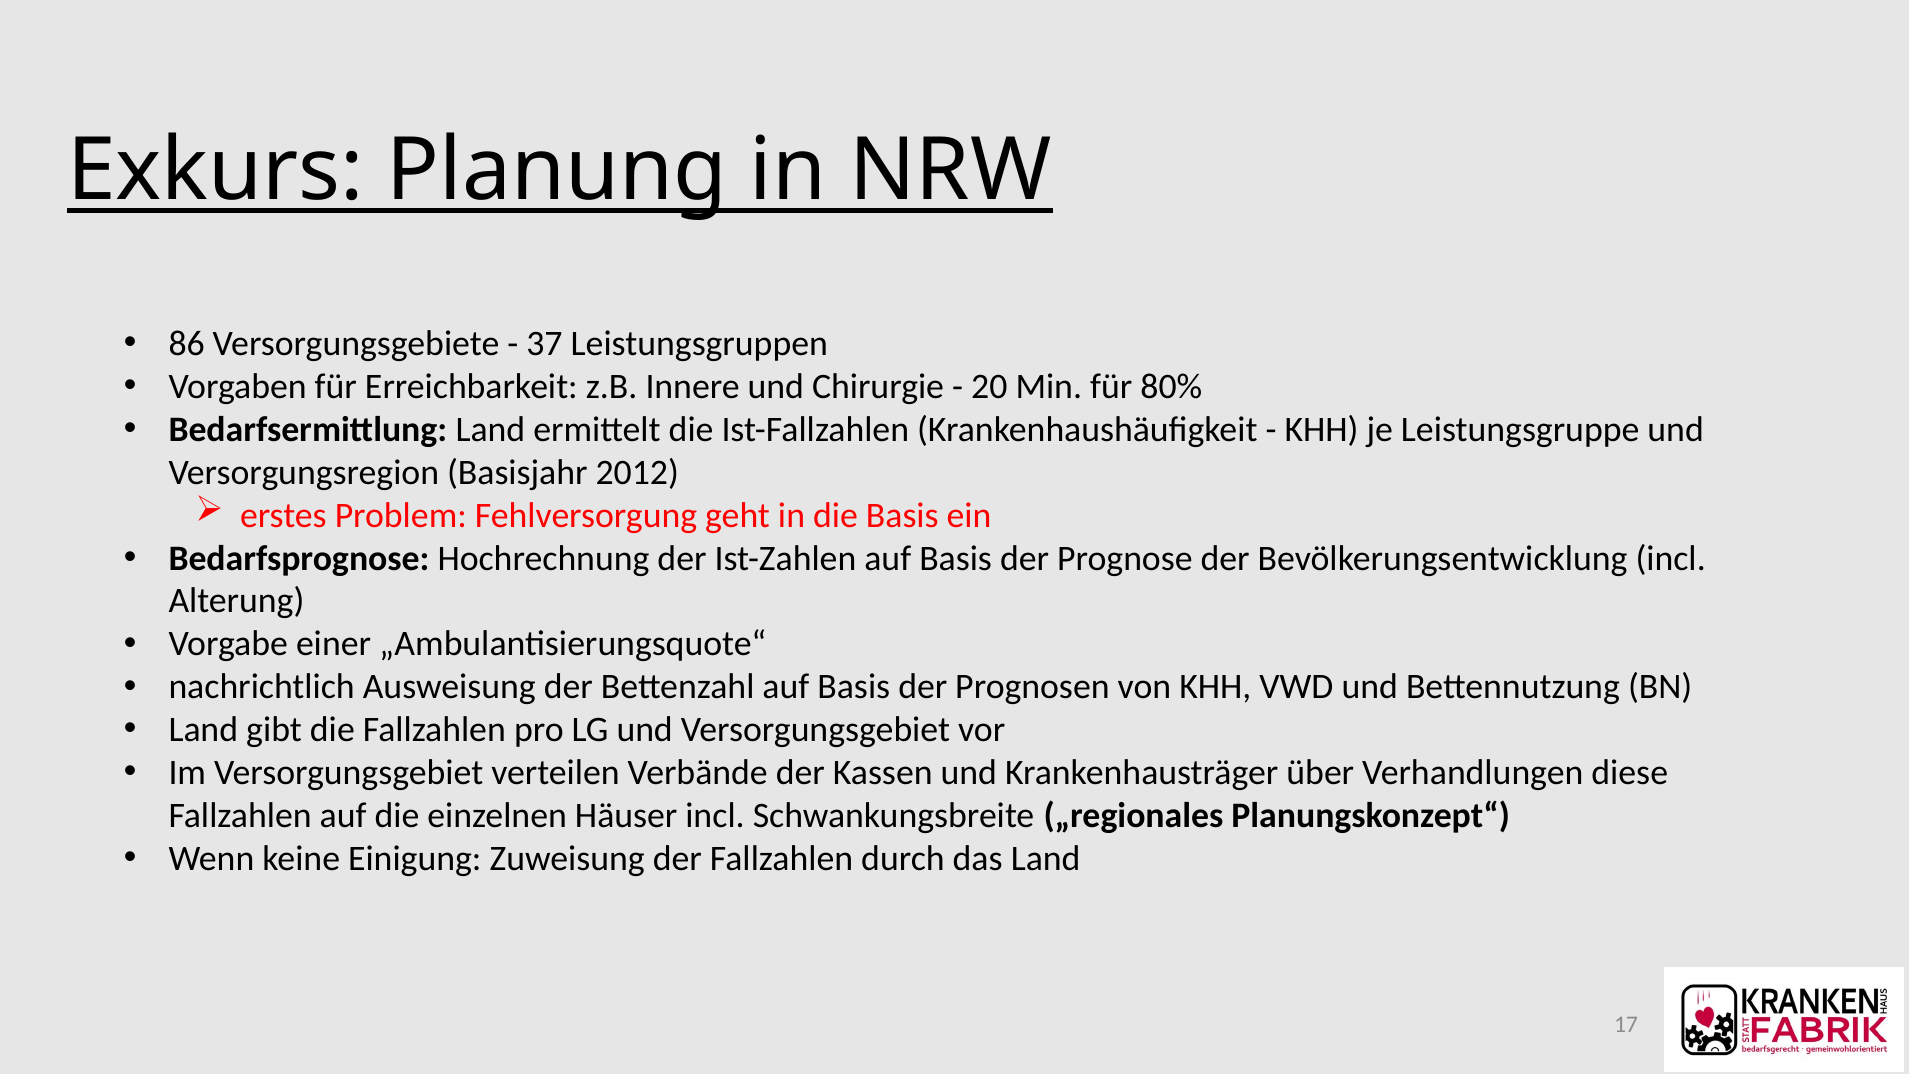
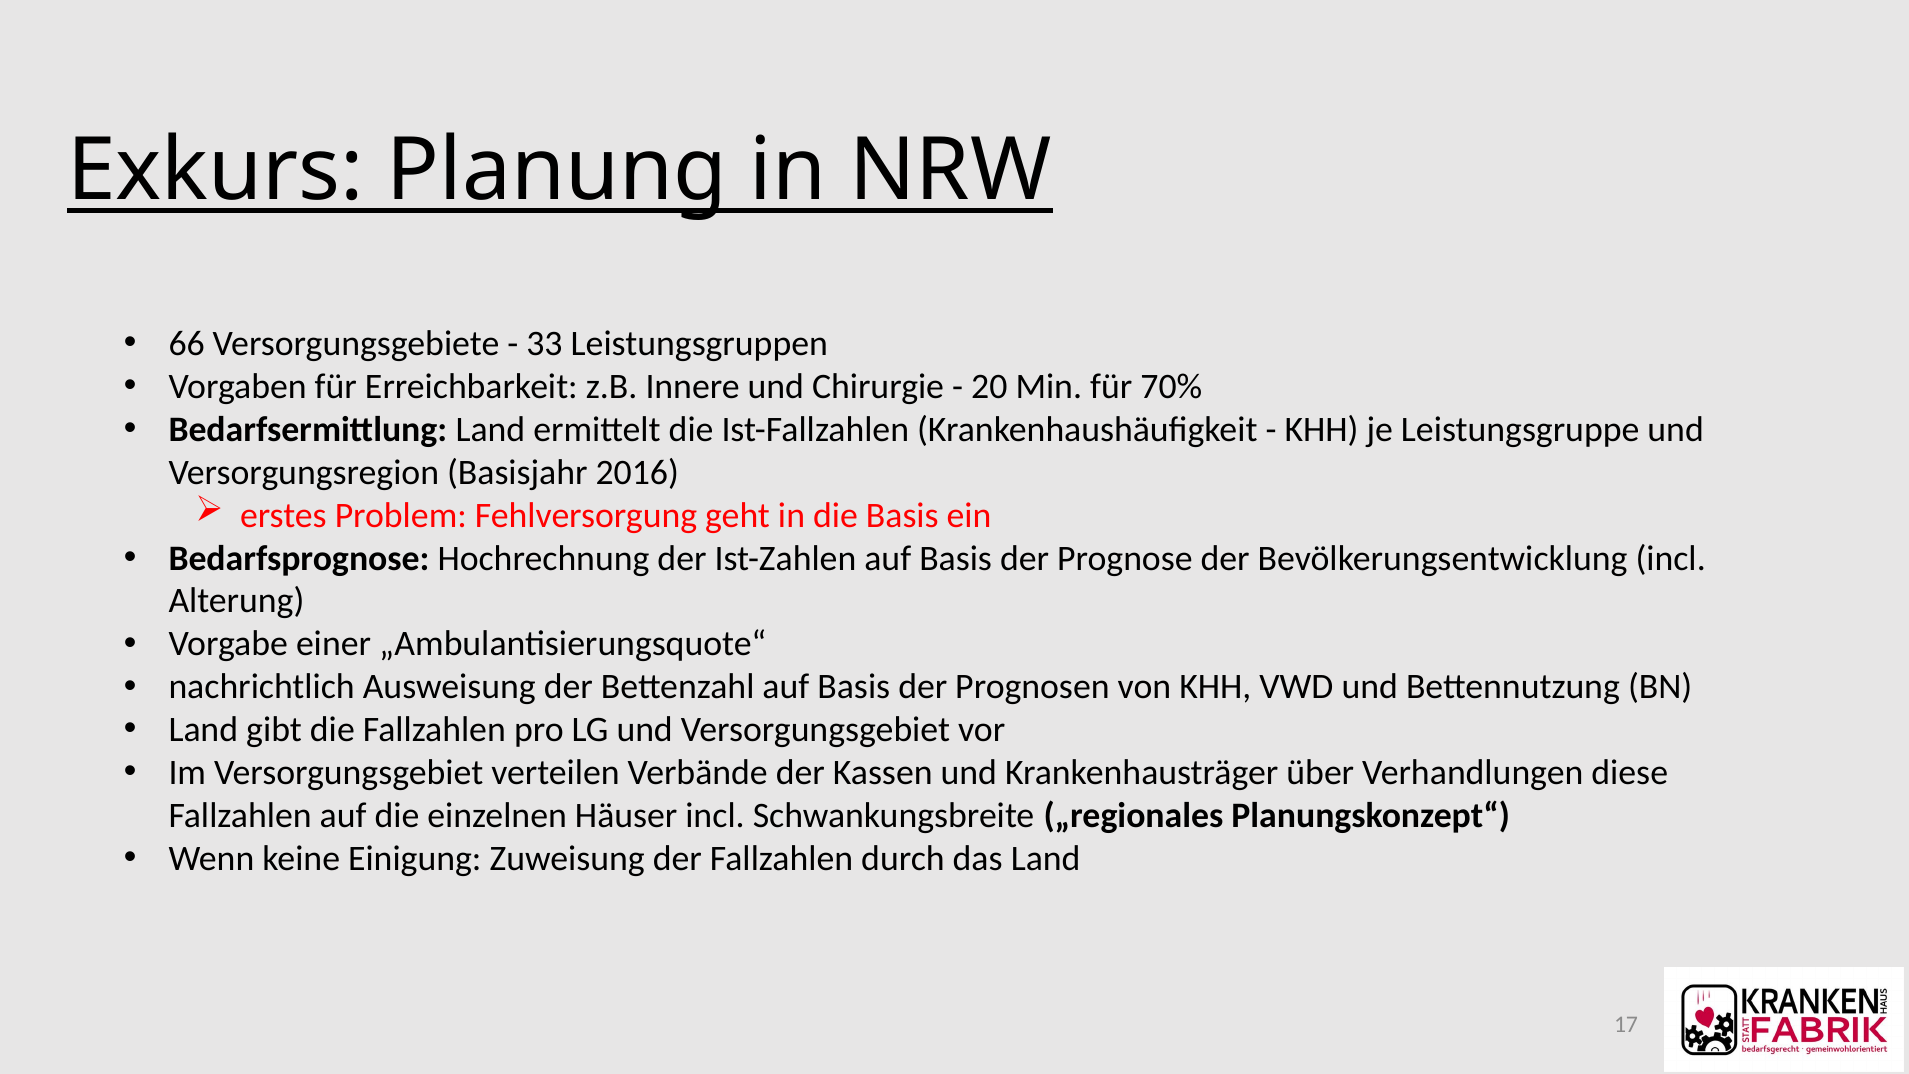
86: 86 -> 66 (187, 343)
37: 37 -> 33 (544, 343)
80%: 80% -> 70% (1171, 386)
2012: 2012 -> 2016 (637, 472)
